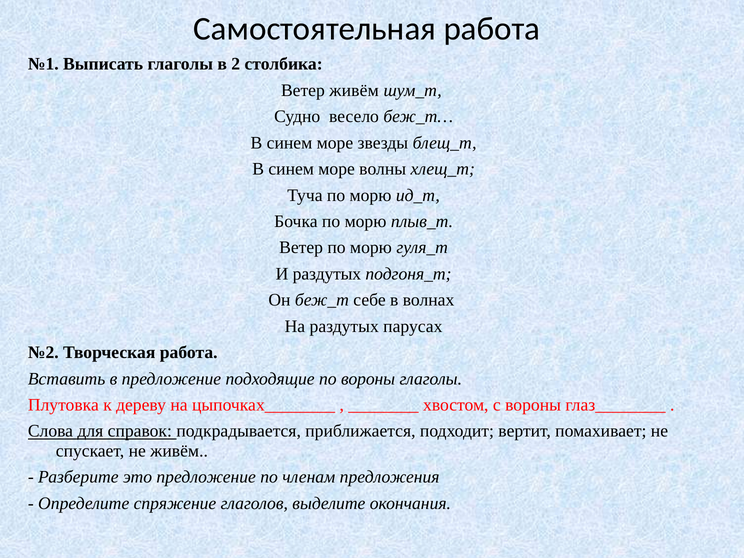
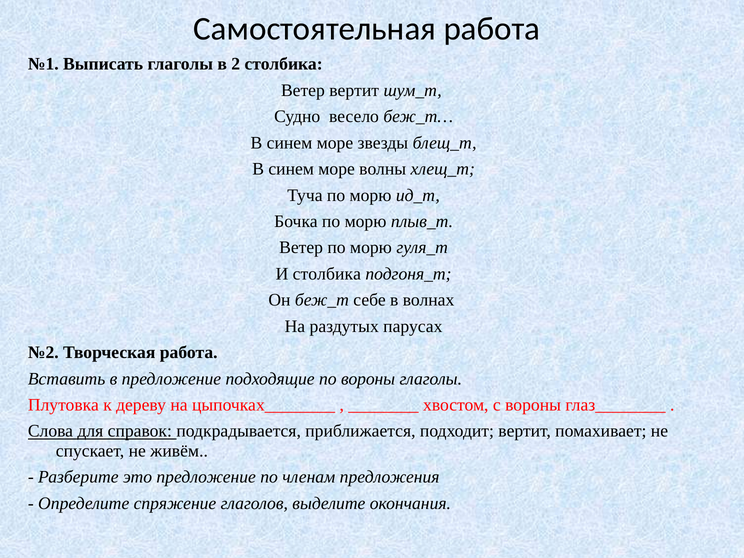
Ветер живём: живём -> вертит (354, 90)
И раздутых: раздутых -> столбика (327, 274)
